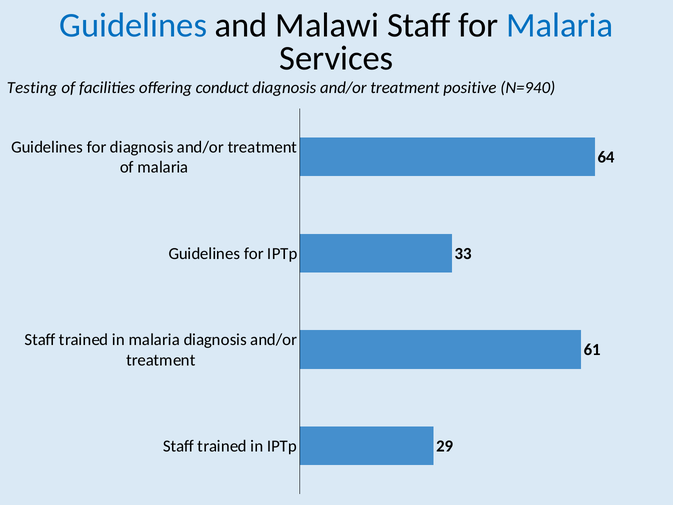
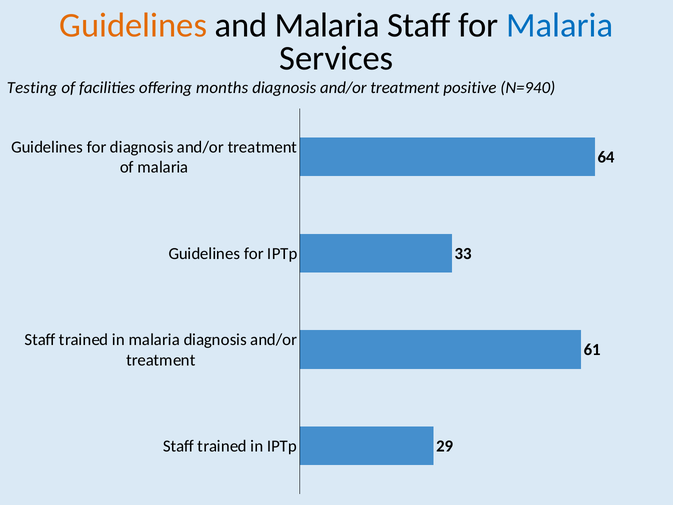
Guidelines colour: blue -> orange (133, 25)
and Malawi: Malawi -> Malaria (327, 25)
conduct: conduct -> months (222, 87)
